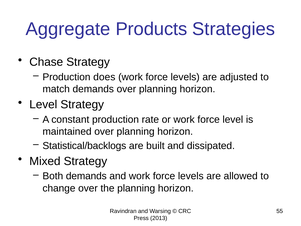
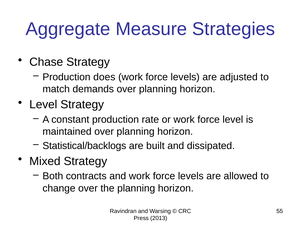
Products: Products -> Measure (151, 29)
Both demands: demands -> contracts (86, 176)
